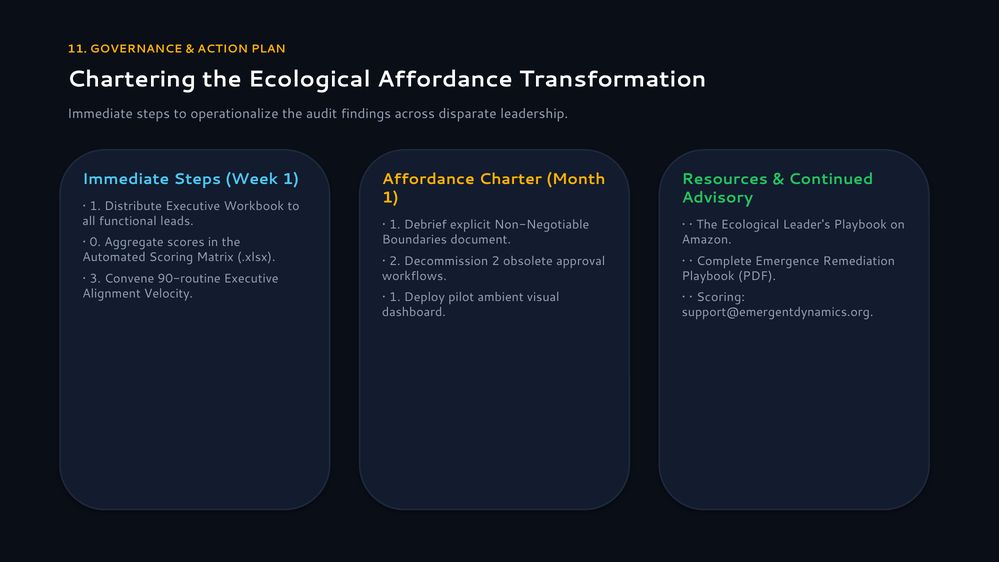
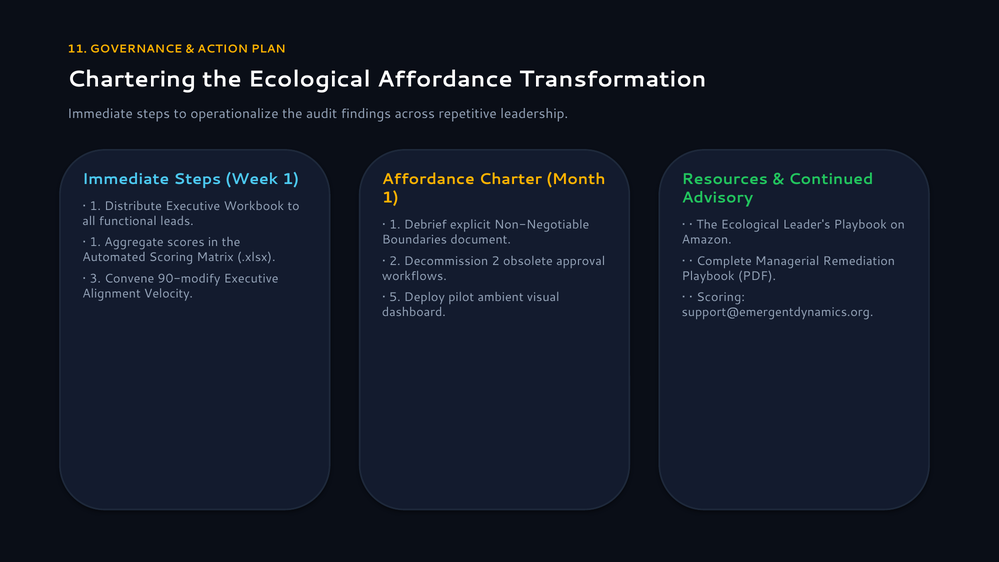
disparate: disparate -> repetitive (468, 114)
0: 0 -> 1 (95, 242)
Emergence: Emergence -> Managerial (787, 261)
90-routine: 90-routine -> 90-modify (189, 278)
1: 1 -> 5 (395, 297)
